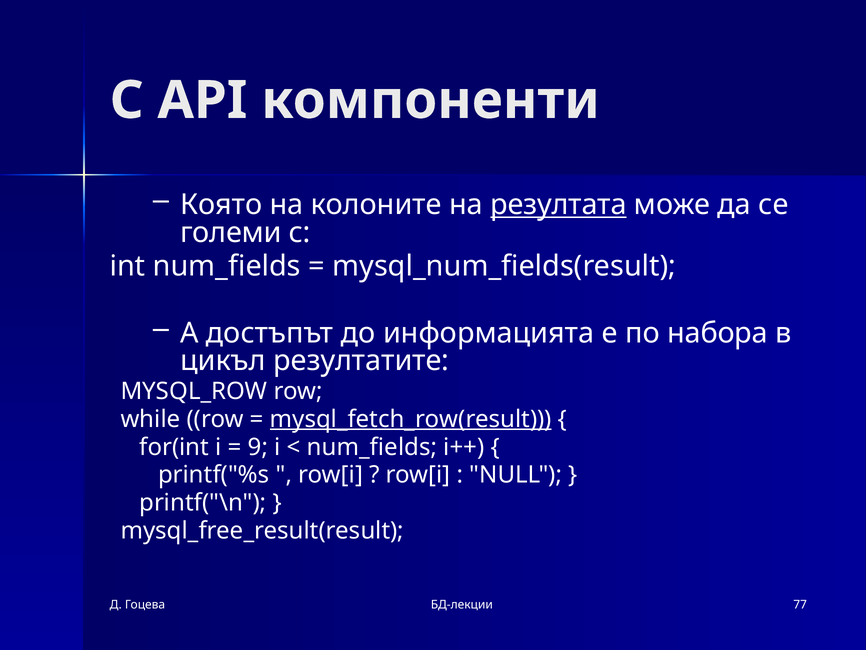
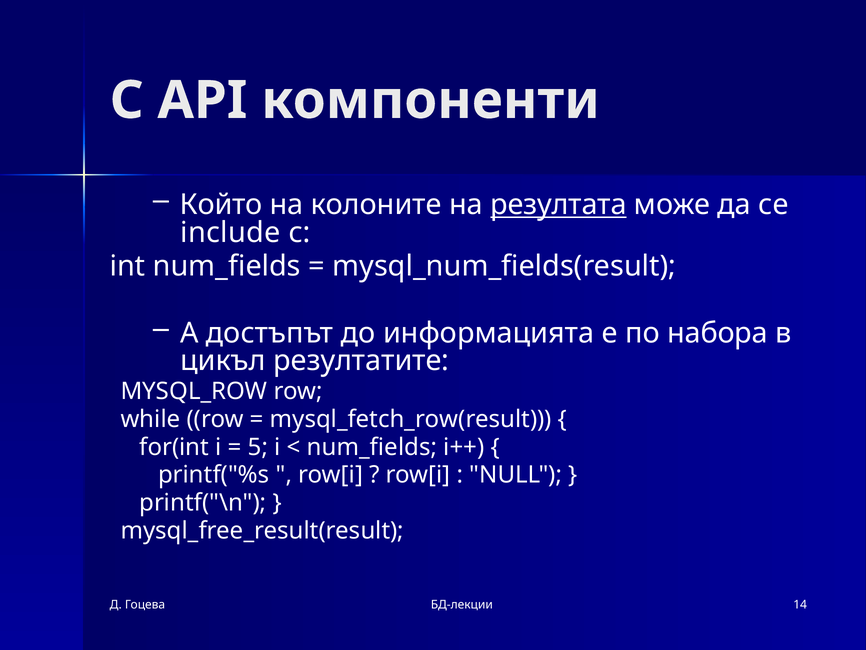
Която: Която -> Който (221, 205)
големи: големи -> include (231, 232)
mysql_fetch_row(result underline: present -> none (411, 419)
9: 9 -> 5 (258, 447)
77: 77 -> 14 (800, 604)
